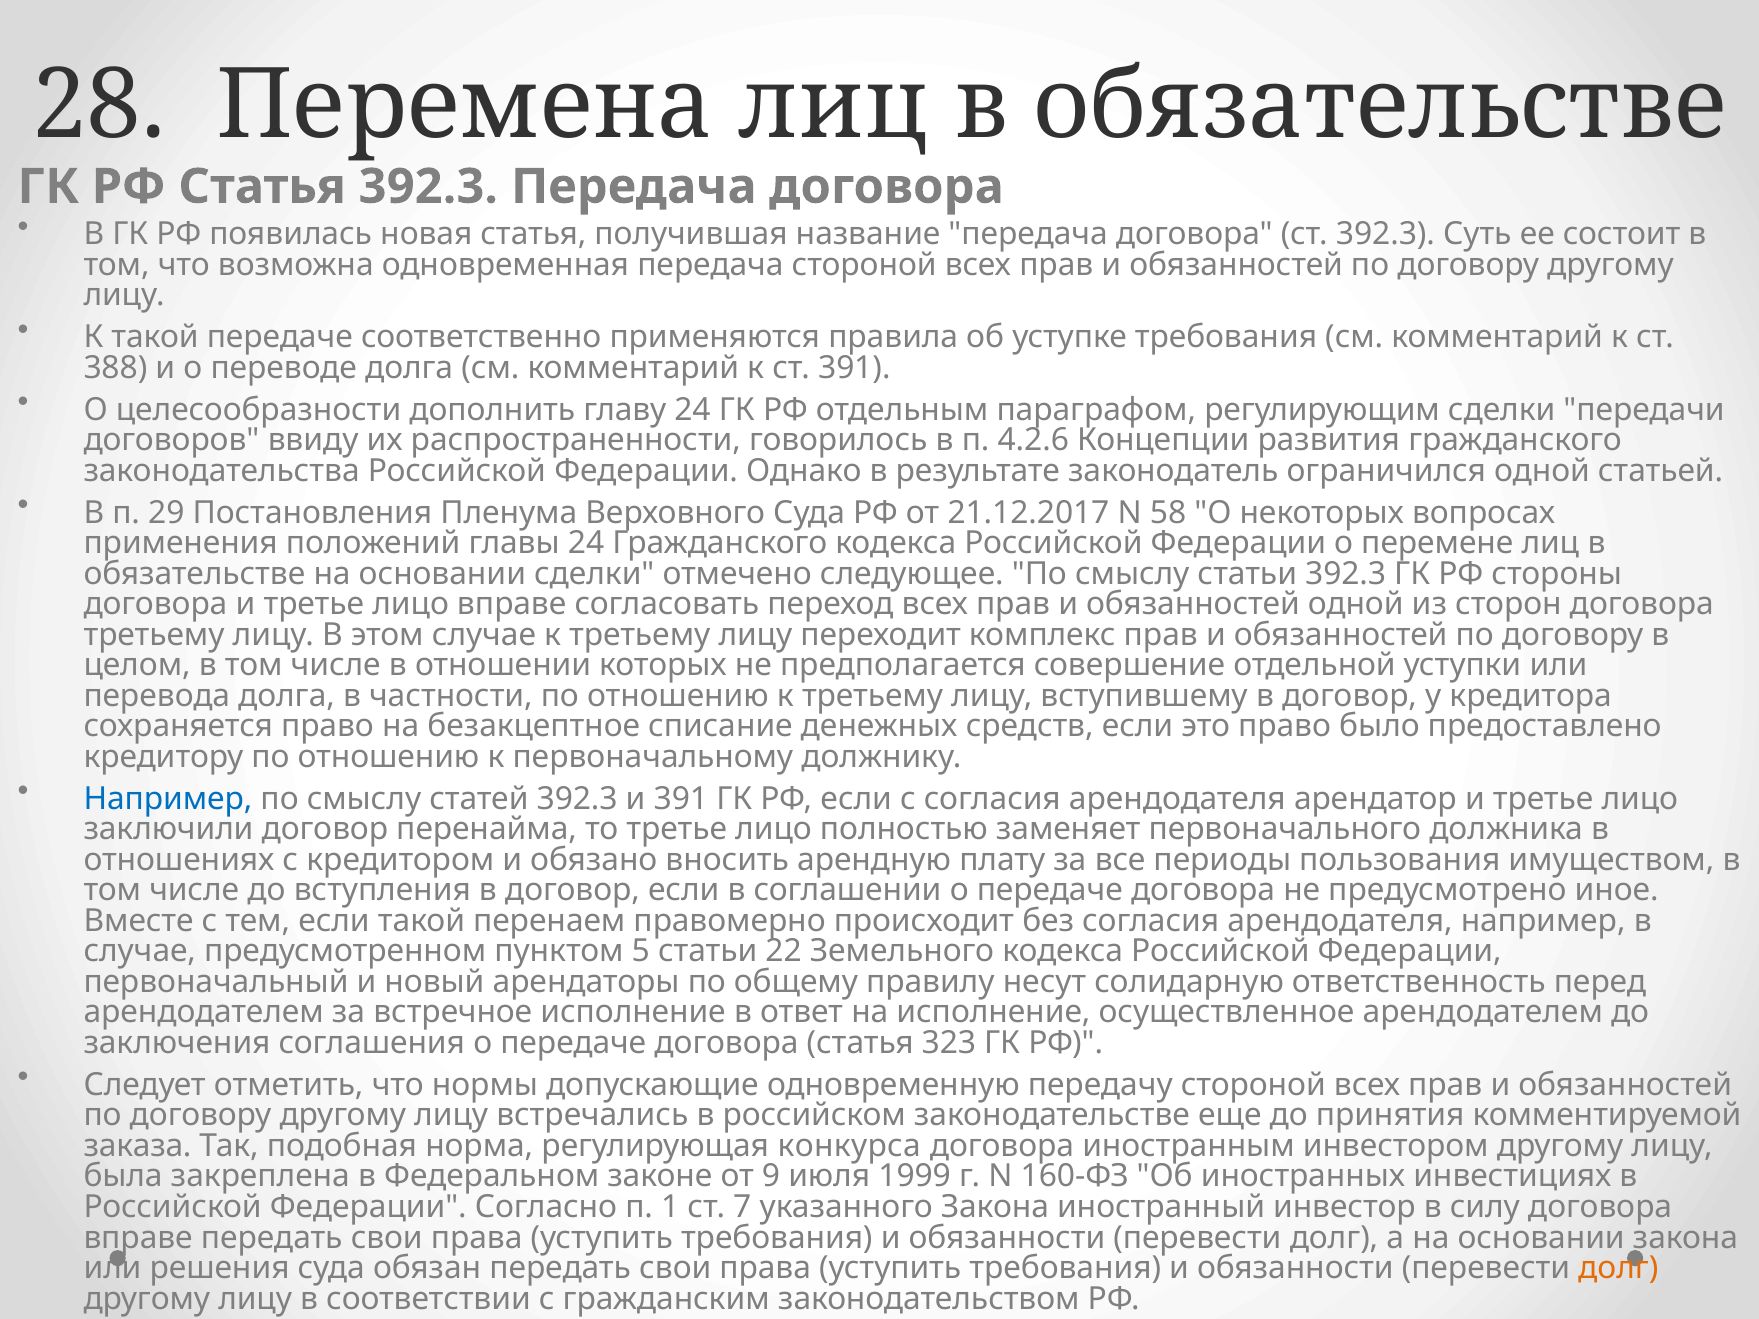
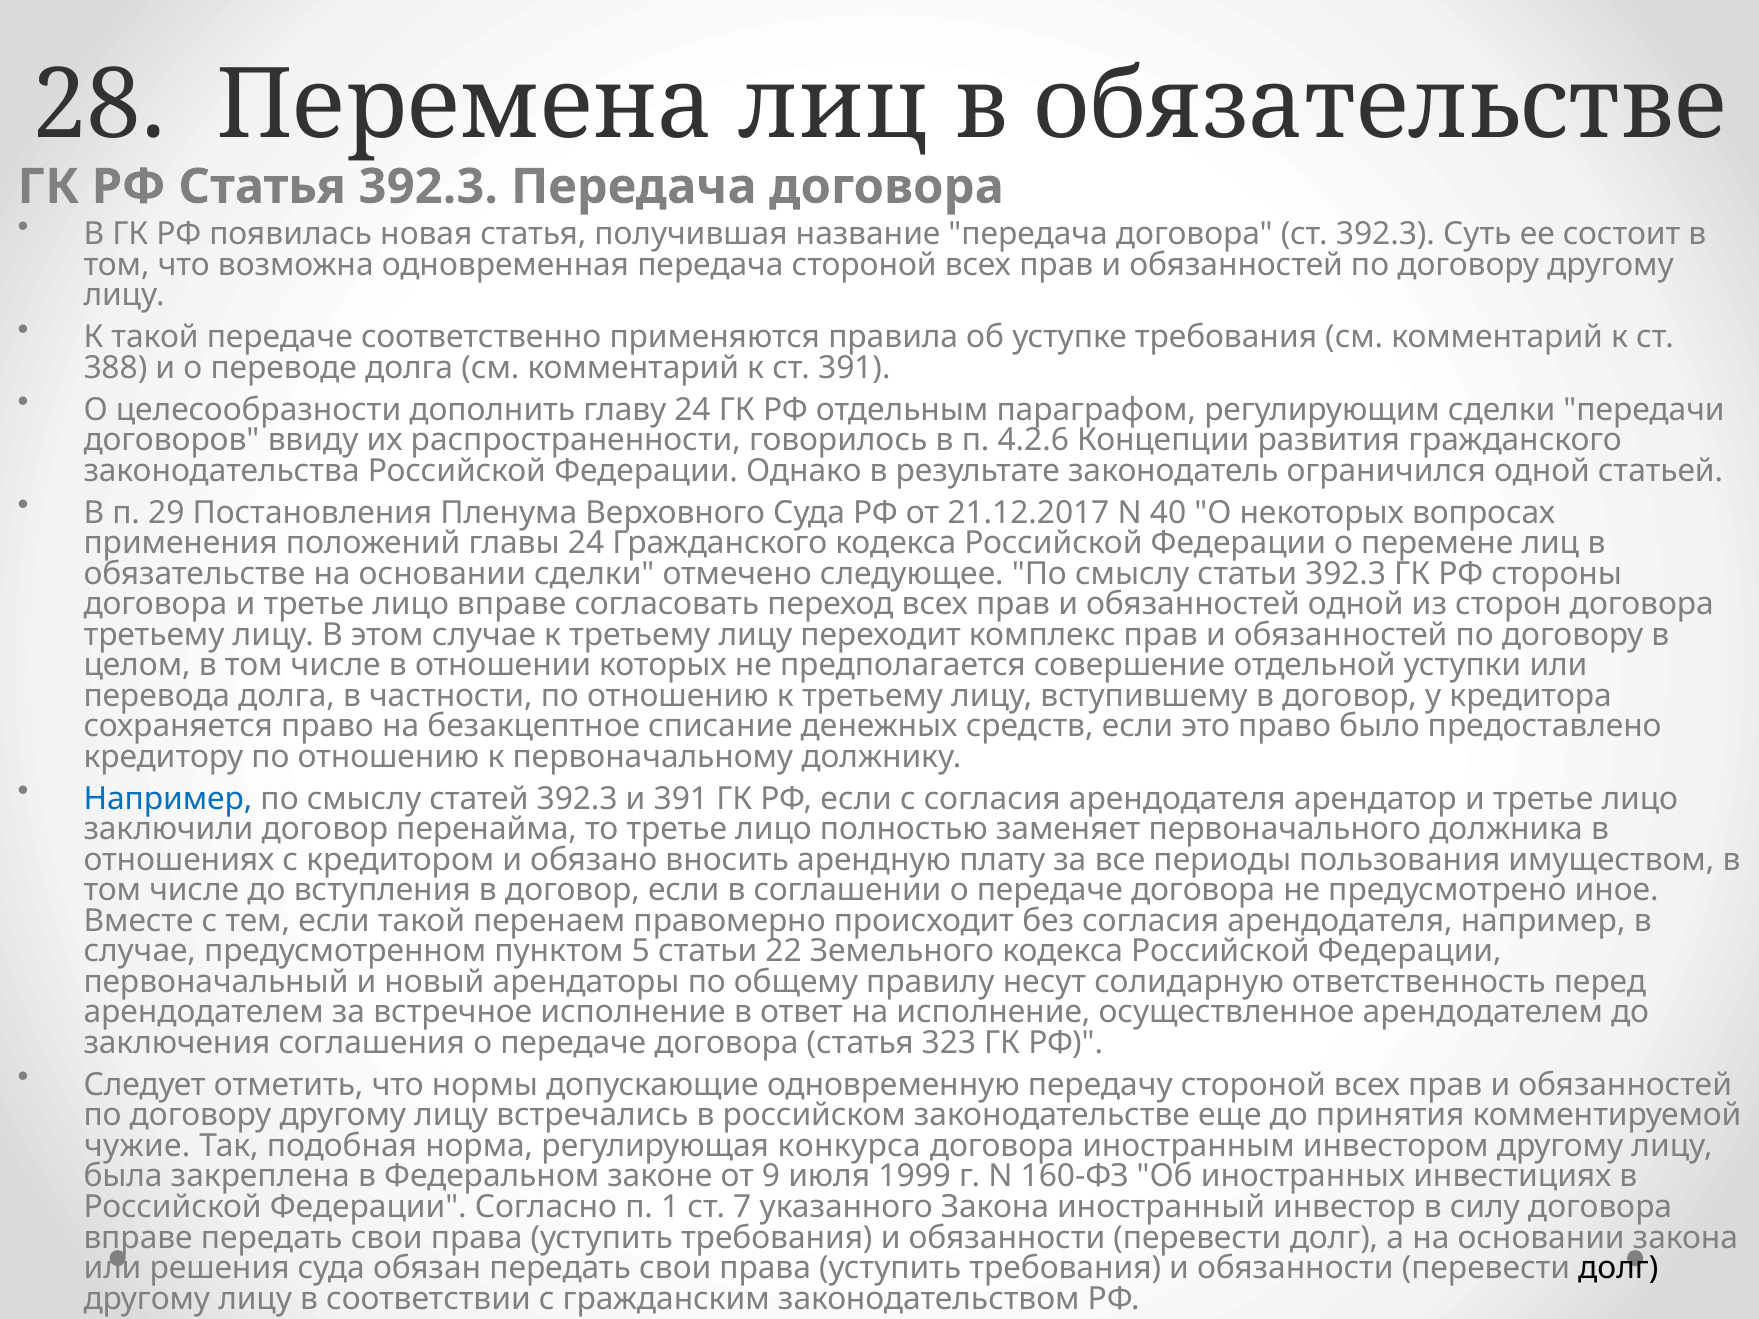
58: 58 -> 40 (1168, 513)
заказа: заказа -> чужие (137, 1146)
долг colour: orange -> black (1618, 1268)
